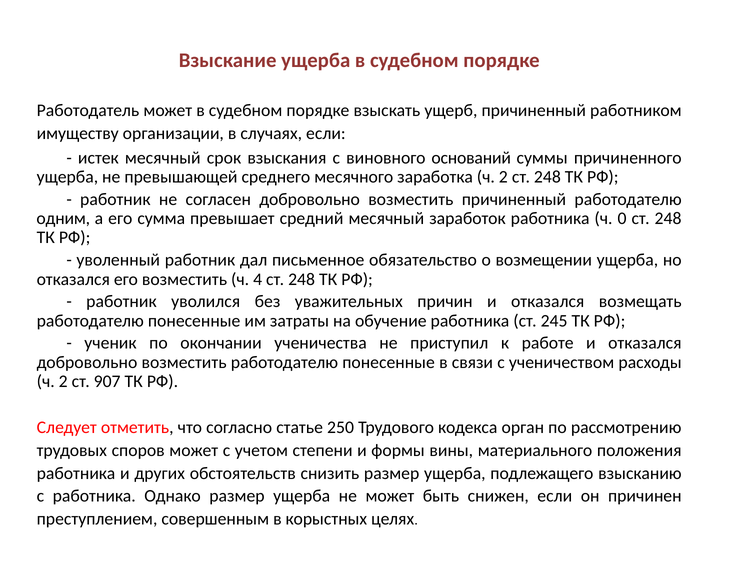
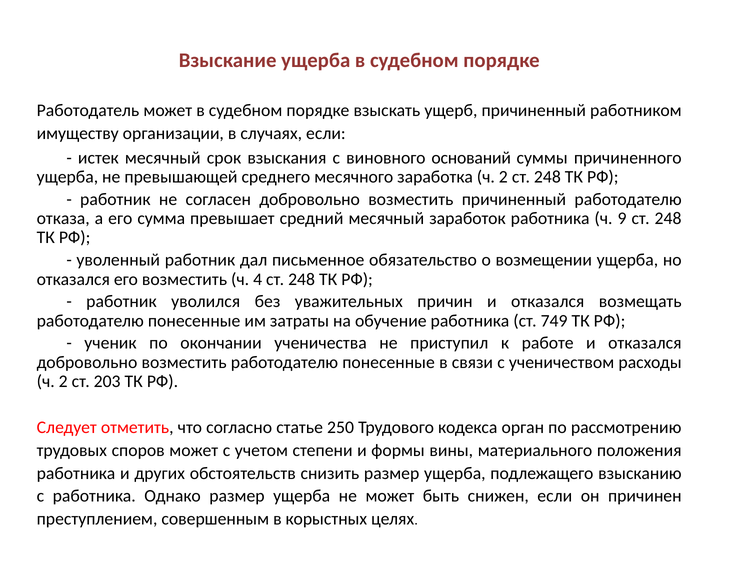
одним: одним -> отказа (63, 219)
0: 0 -> 9 (622, 219)
245: 245 -> 749 (554, 321)
907: 907 -> 203 (107, 381)
